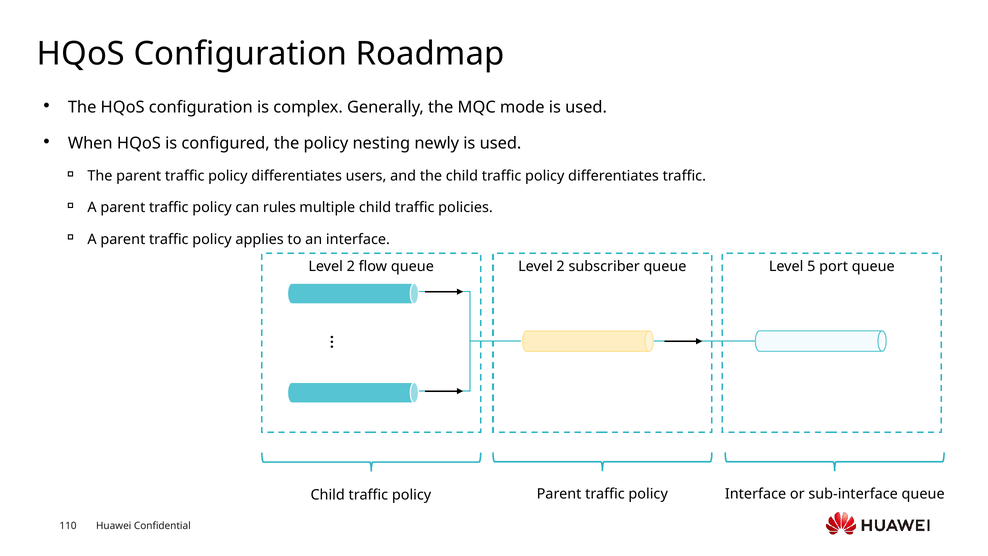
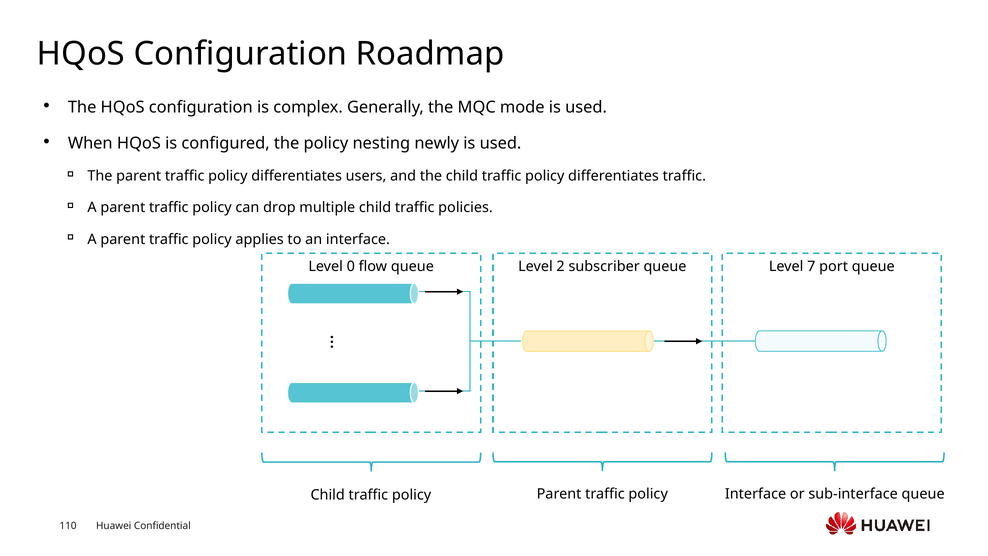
rules: rules -> drop (279, 208)
2: 2 -> 0 (351, 266)
5: 5 -> 7 (811, 266)
